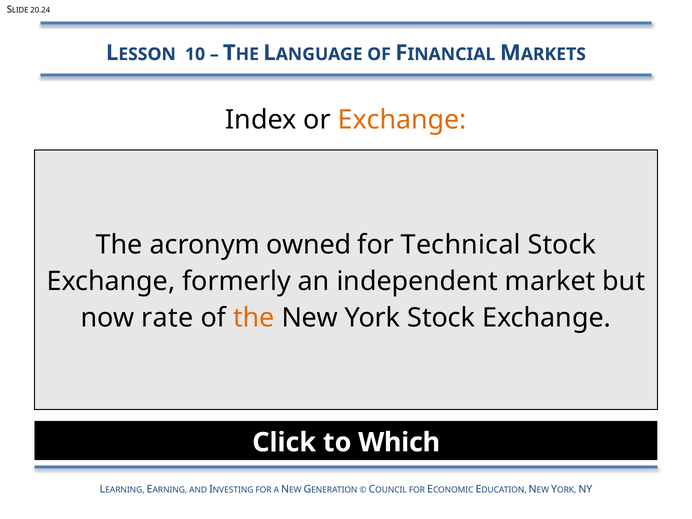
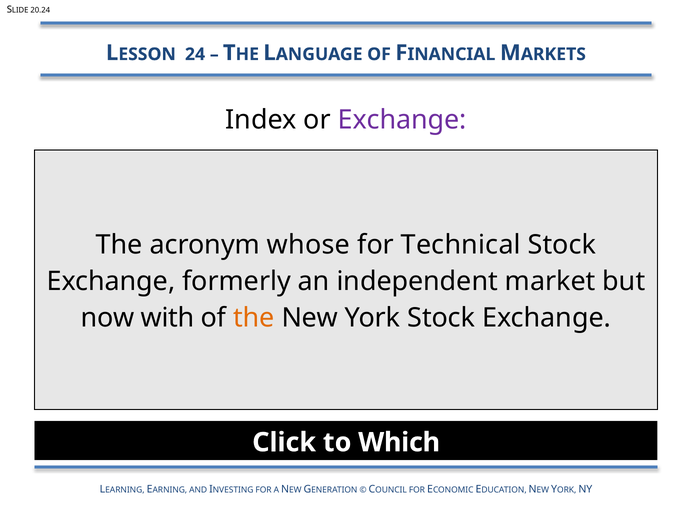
10: 10 -> 24 (195, 54)
Exchange colour: orange -> purple (402, 120)
owned: owned -> whose (308, 245)
rate: rate -> with (168, 318)
